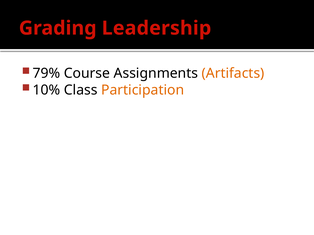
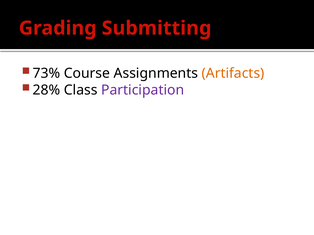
Leadership: Leadership -> Submitting (157, 28)
79%: 79% -> 73% (46, 73)
10%: 10% -> 28% (46, 90)
Participation colour: orange -> purple (143, 90)
